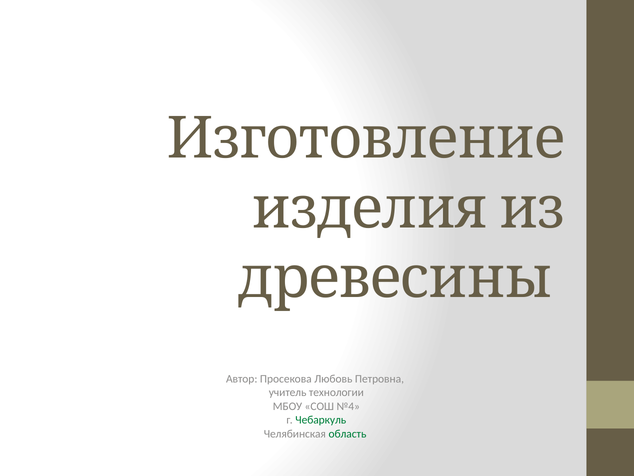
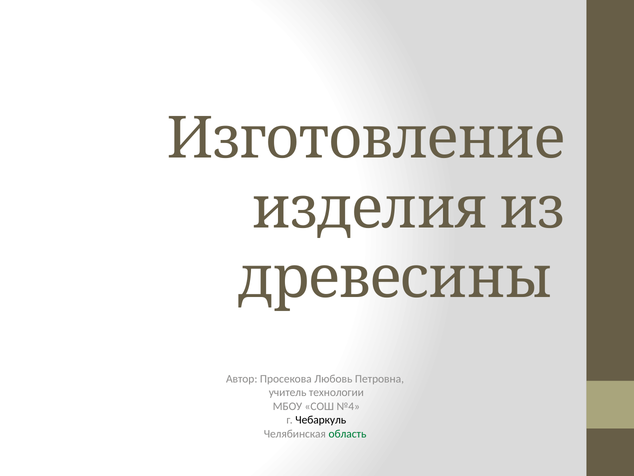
Чебаркуль colour: green -> black (321, 420)
